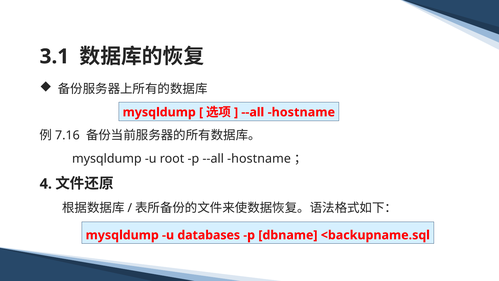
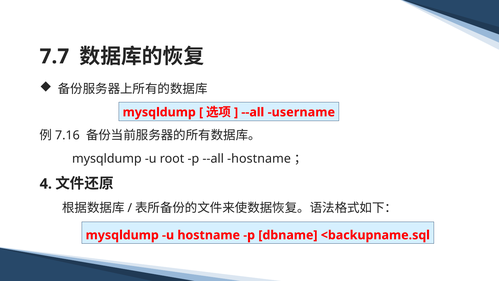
3.1: 3.1 -> 7.7 (54, 56)
hostname: hostname -> username (301, 112)
u databases: databases -> hostname (209, 235)
